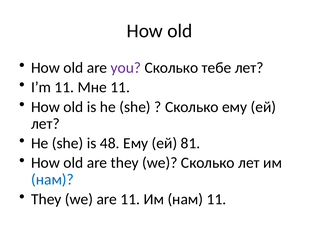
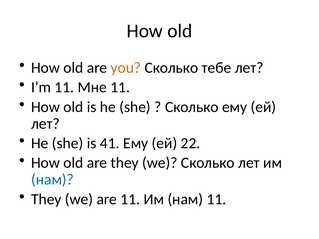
you colour: purple -> orange (126, 68)
48: 48 -> 41 (110, 143)
81: 81 -> 22 (190, 143)
